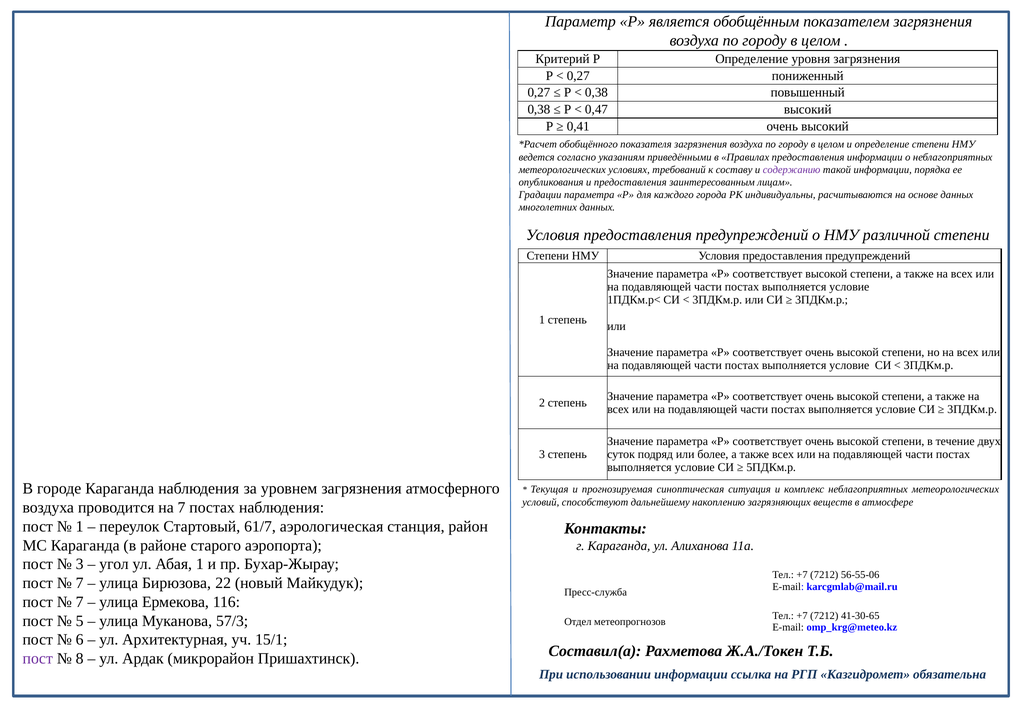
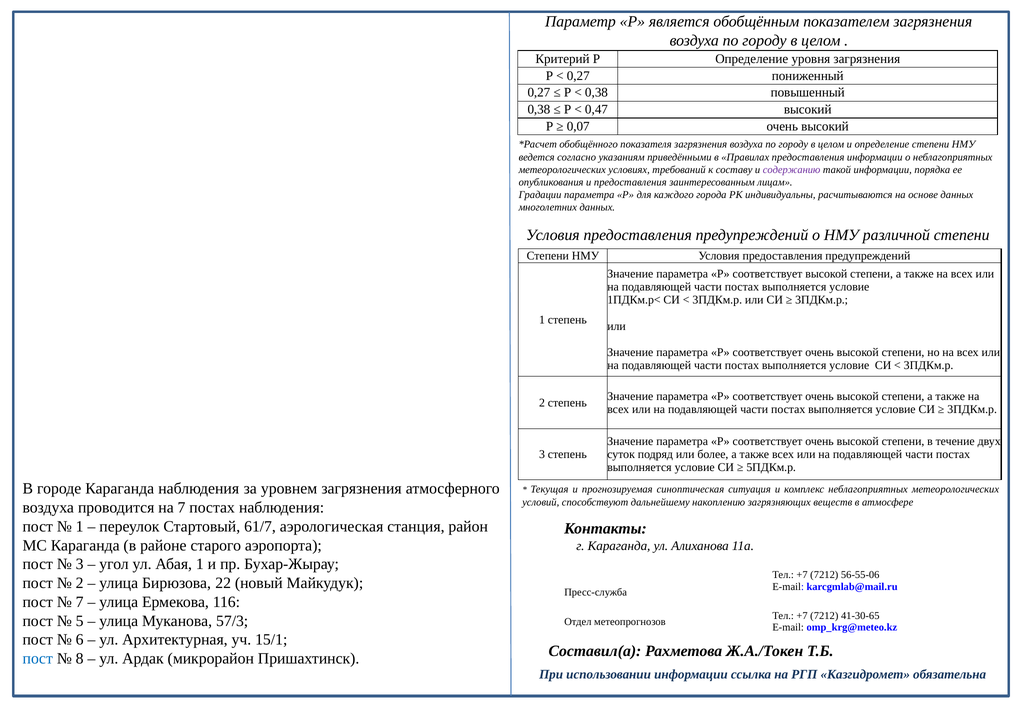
0,41: 0,41 -> 0,07 (578, 126)
7: 7 -> 2 (80, 583)
пост colour: purple -> blue (38, 658)
